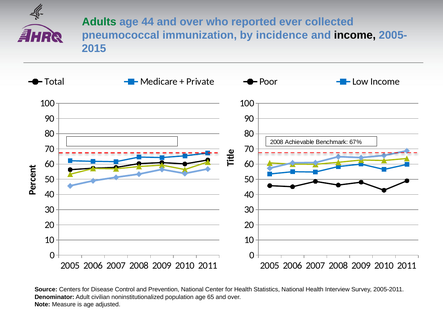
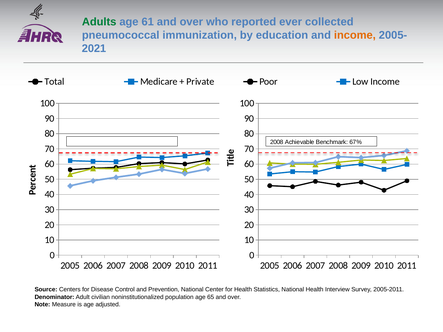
44: 44 -> 61 (148, 22)
incidence: incidence -> education (282, 35)
income colour: black -> orange (355, 35)
2015: 2015 -> 2021 (94, 48)
